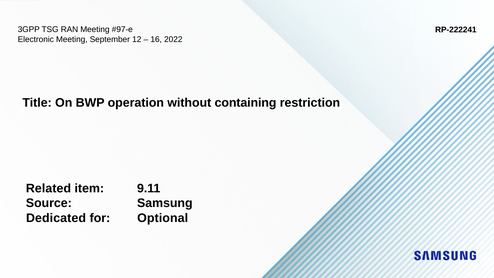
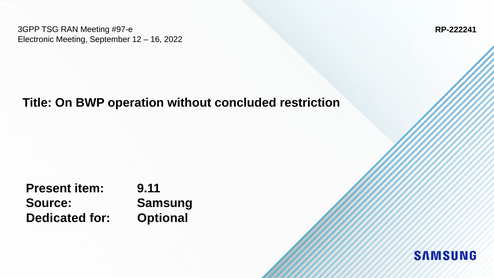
containing: containing -> concluded (246, 103)
Related: Related -> Present (49, 188)
